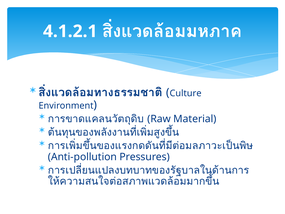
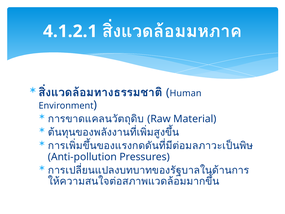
Culture: Culture -> Human (186, 93)
